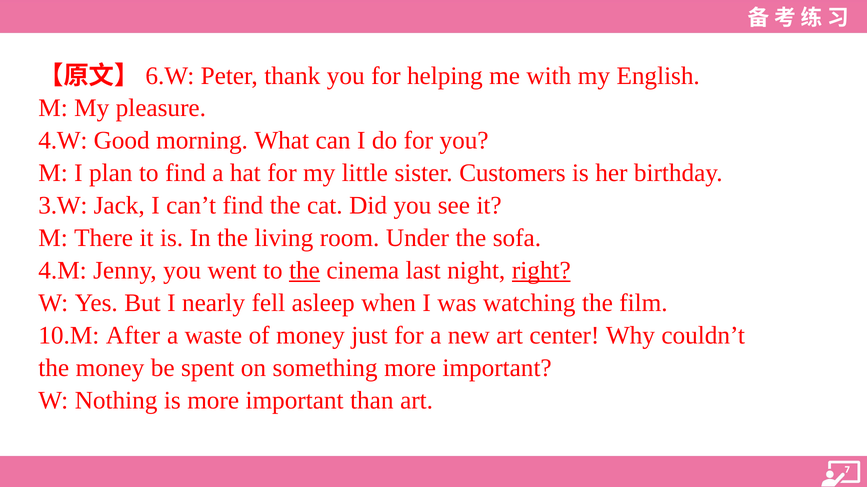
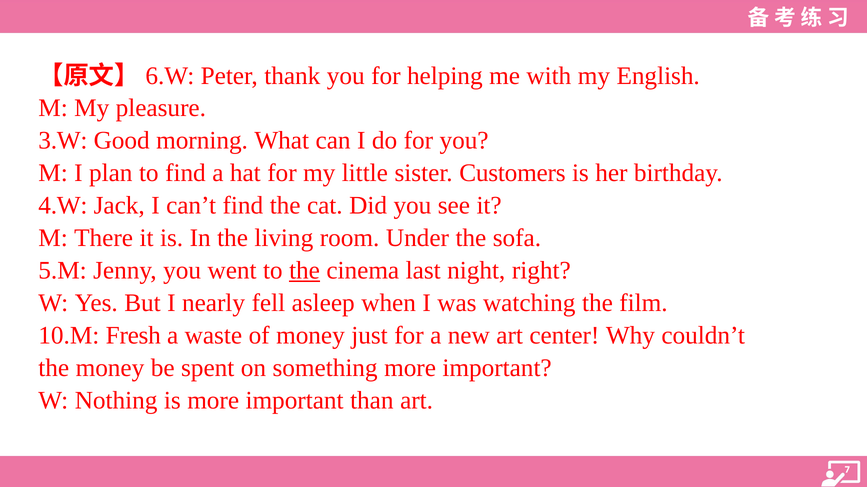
4.W: 4.W -> 3.W (63, 141)
3.W: 3.W -> 4.W (63, 206)
4.M: 4.M -> 5.M (63, 271)
right underline: present -> none (541, 271)
After: After -> Fresh (133, 336)
